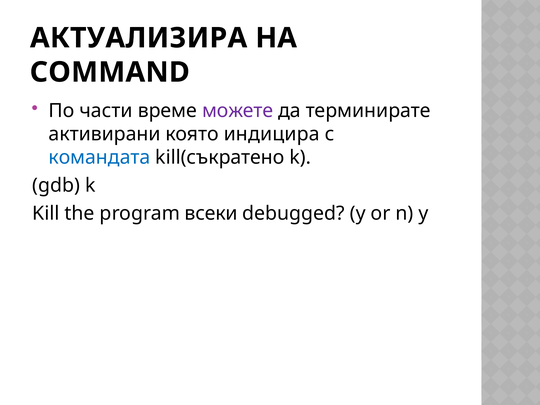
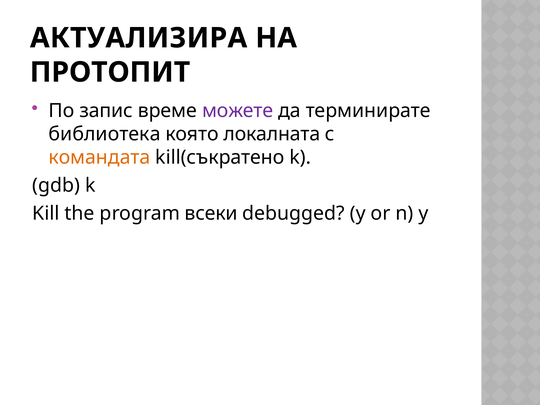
COMMAND: COMMAND -> ПРОТОПИТ (110, 72)
части: части -> запис (106, 111)
активирани: активирани -> библиотека (105, 134)
индицира: индицира -> локалната (272, 134)
командата colour: blue -> orange (99, 158)
